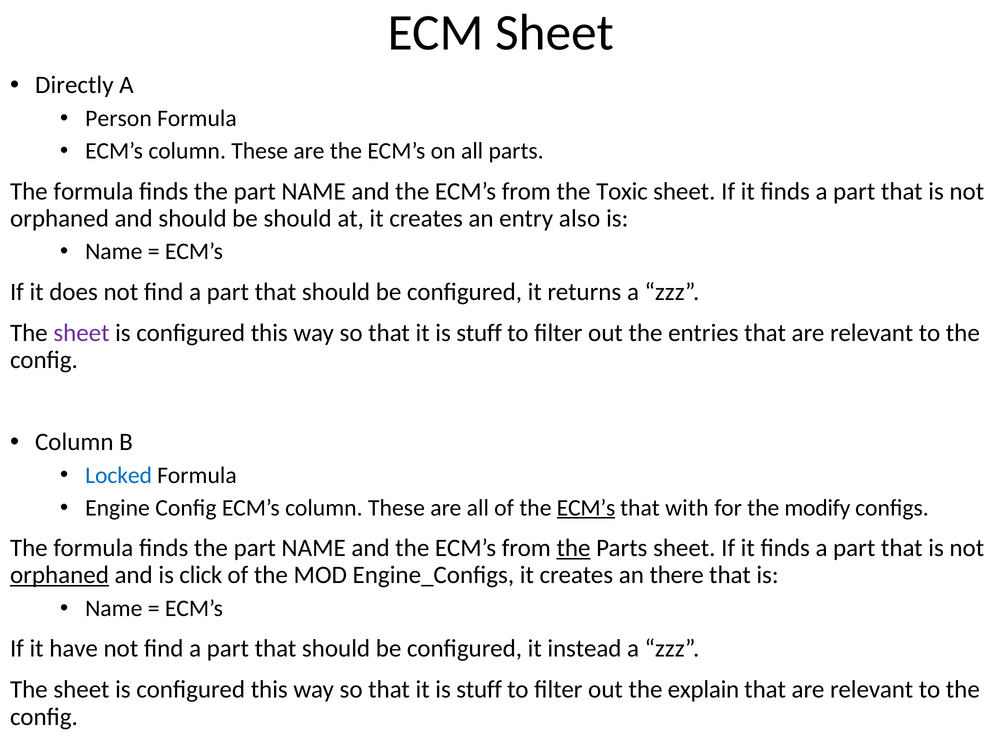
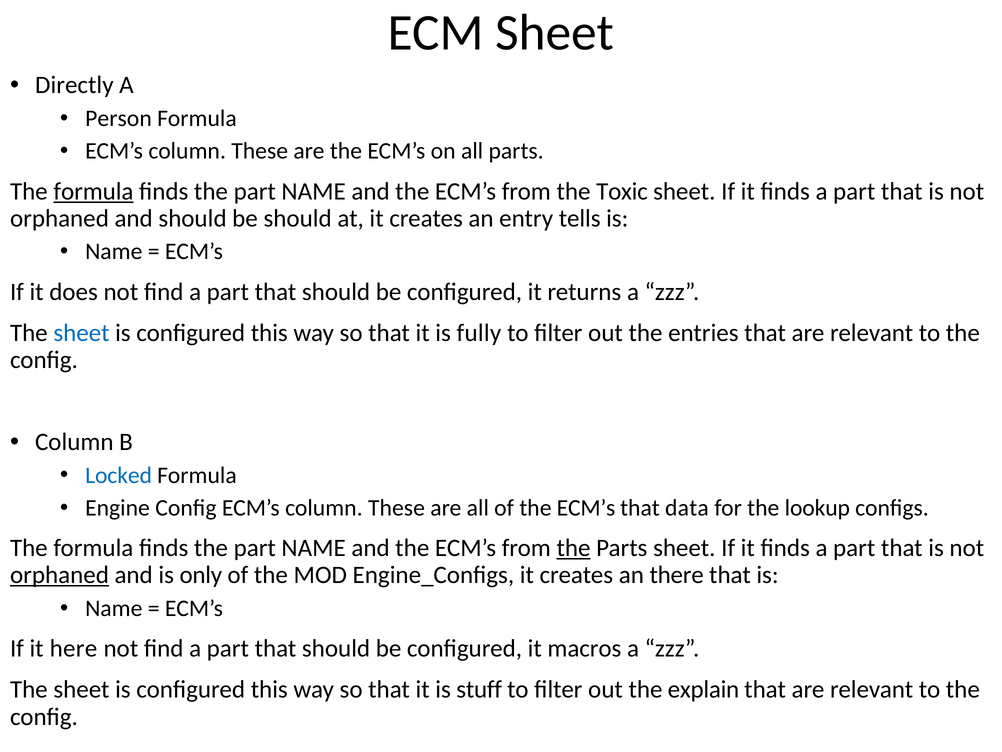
formula underline: none -> present (93, 191)
also: also -> tells (580, 218)
sheet colour: purple -> blue (81, 333)
stuff: stuff -> fully (479, 333)
ECM’s underline: present -> none (586, 507)
with: with -> data (687, 507)
modify: modify -> lookup (817, 507)
click: click -> only (201, 575)
have: have -> here (73, 648)
instead: instead -> macros (584, 648)
